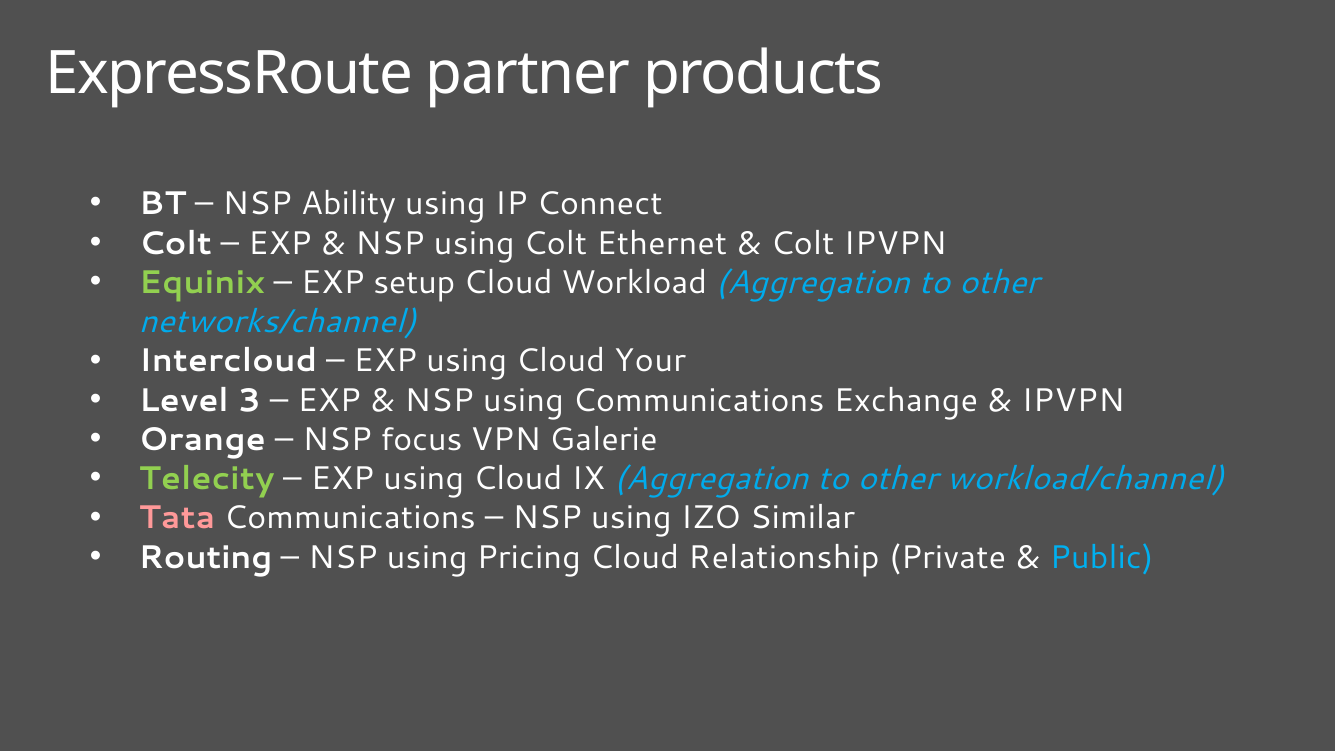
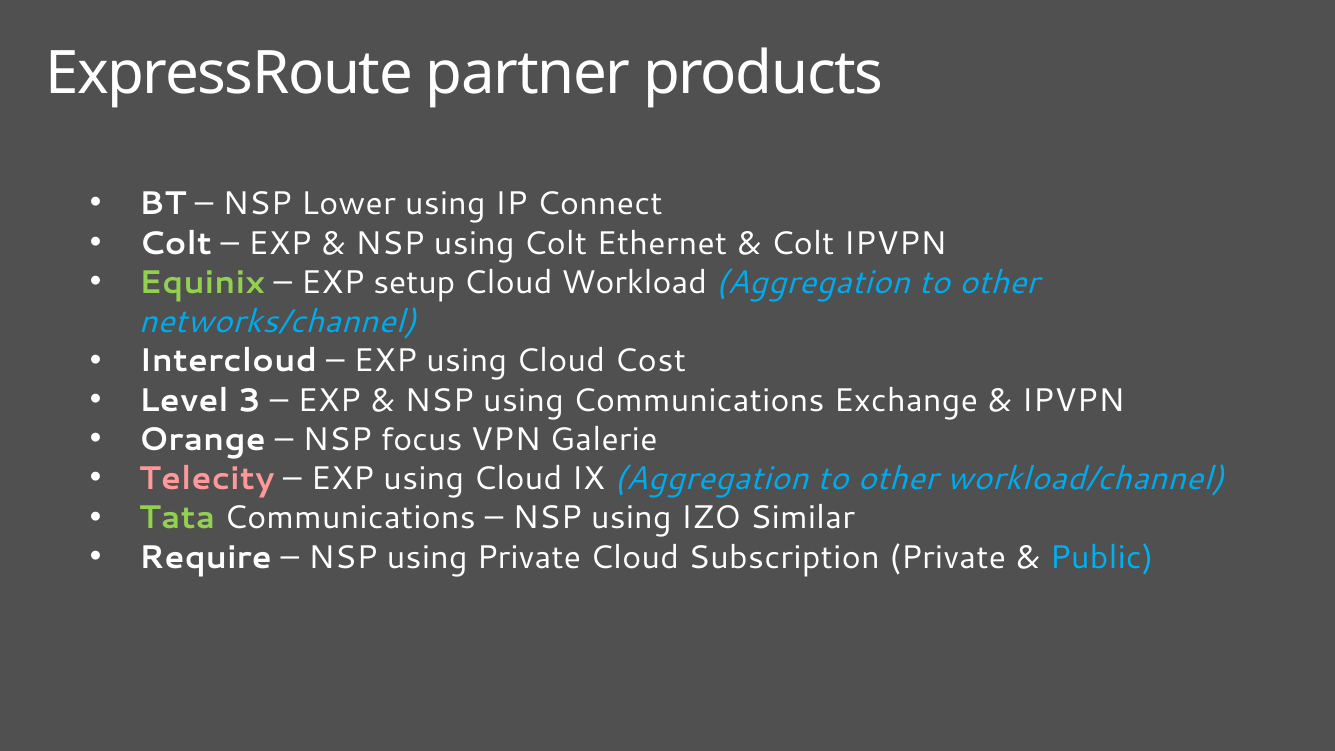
Ability: Ability -> Lower (348, 204)
Your: Your -> Cost (650, 361)
Telecity colour: light green -> pink (207, 479)
Tata colour: pink -> light green (177, 518)
Routing: Routing -> Require (205, 557)
using Pricing: Pricing -> Private (529, 557)
Relationship: Relationship -> Subscription (784, 557)
